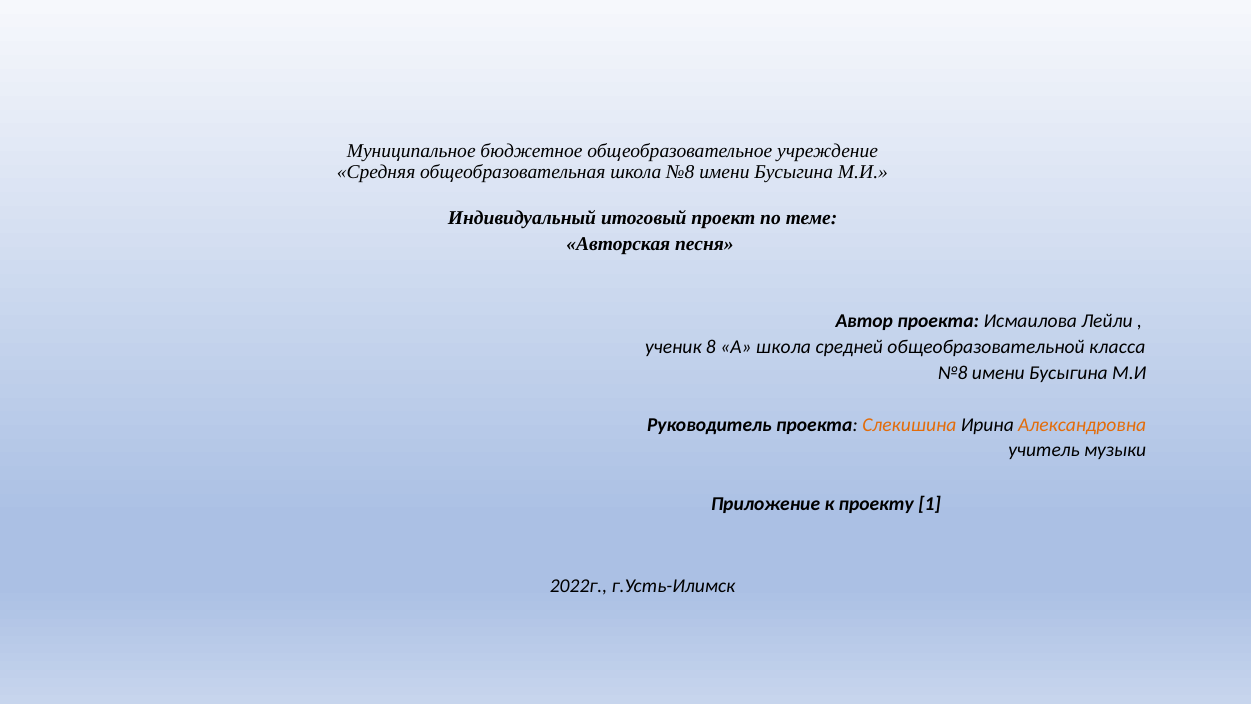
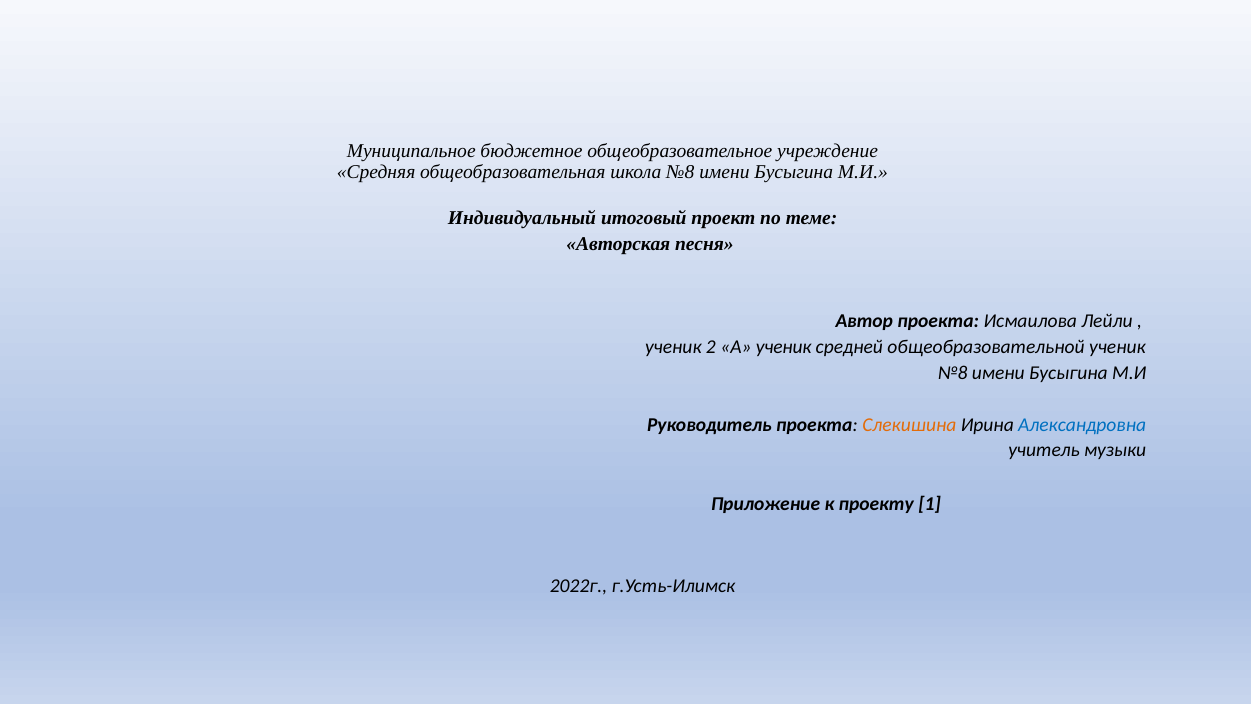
8: 8 -> 2 (711, 347)
А школа: школа -> ученик (784, 347)
общеобразовательной класса: класса -> ученик (1117, 347)
Александровна colour: orange -> blue (1082, 424)
